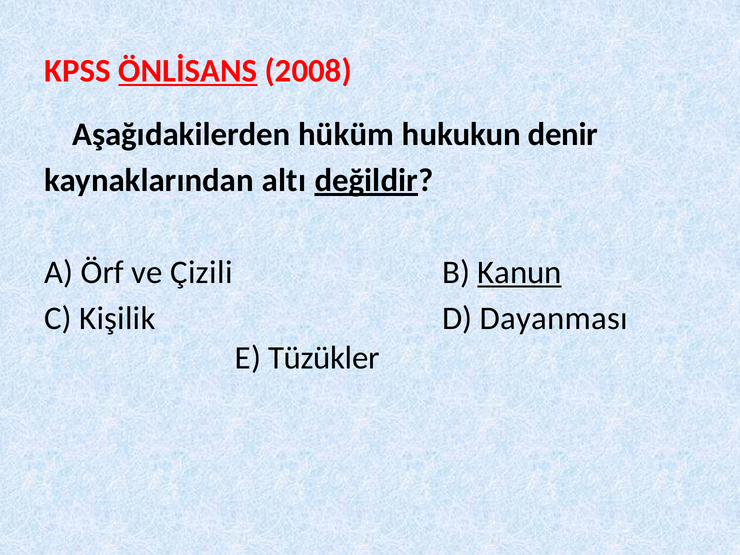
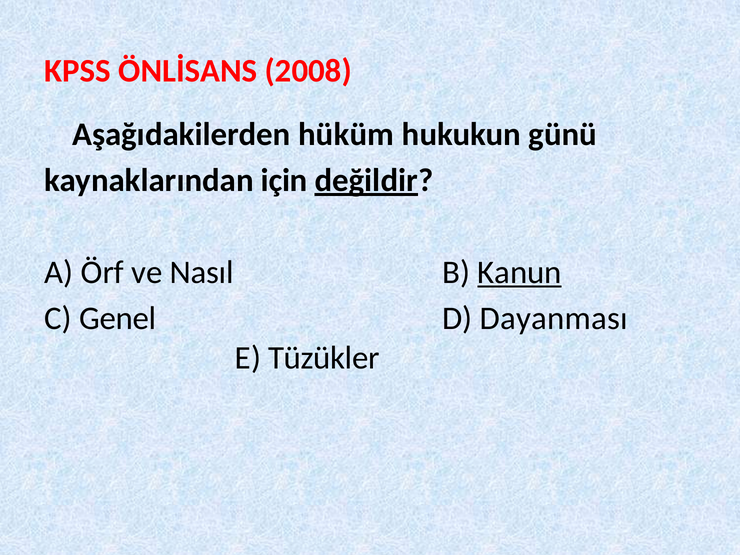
ÖNLİSANS underline: present -> none (188, 71)
denir: denir -> günü (563, 134)
altı: altı -> için (284, 180)
Çizili: Çizili -> Nasıl (202, 273)
Kişilik: Kişilik -> Genel (118, 319)
